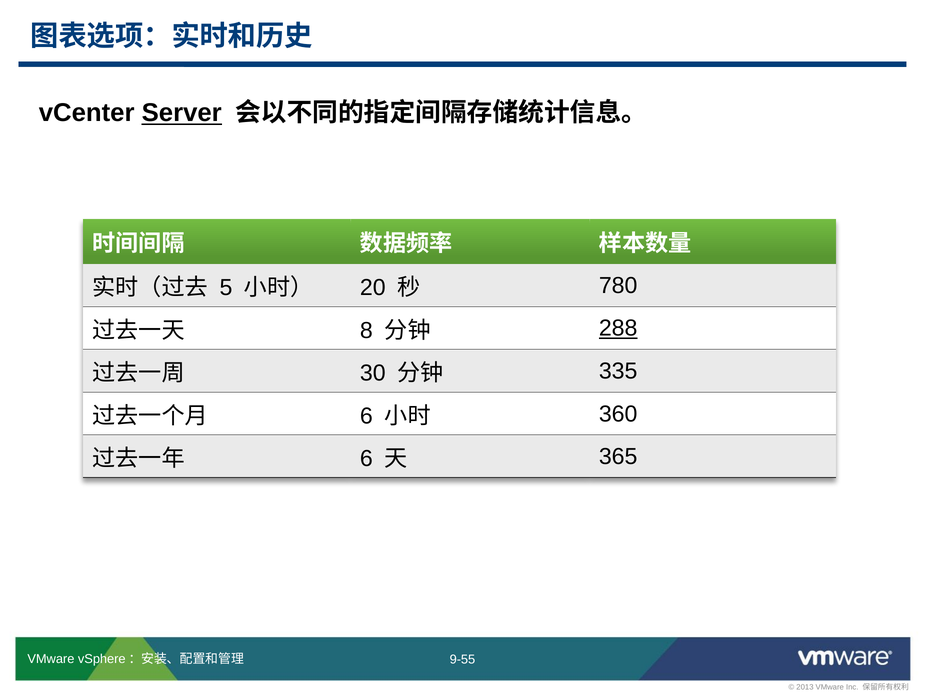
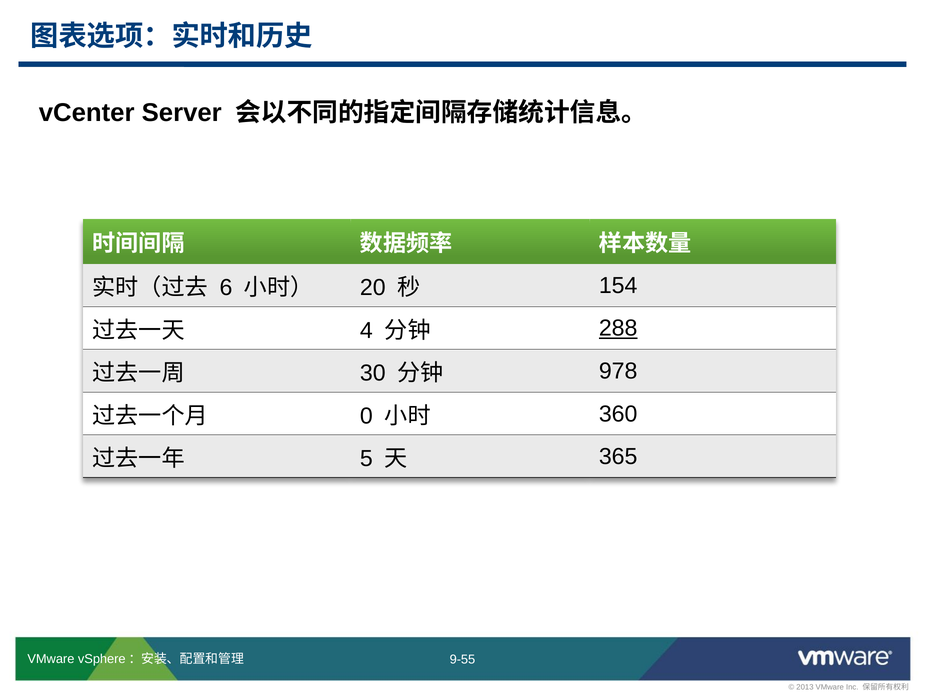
Server underline: present -> none (182, 113)
5: 5 -> 6 (226, 288)
780: 780 -> 154 (618, 285)
8: 8 -> 4 (366, 330)
335: 335 -> 978 (618, 371)
6: 6 -> 0 (366, 416)
6: 6 -> 5 (366, 459)
